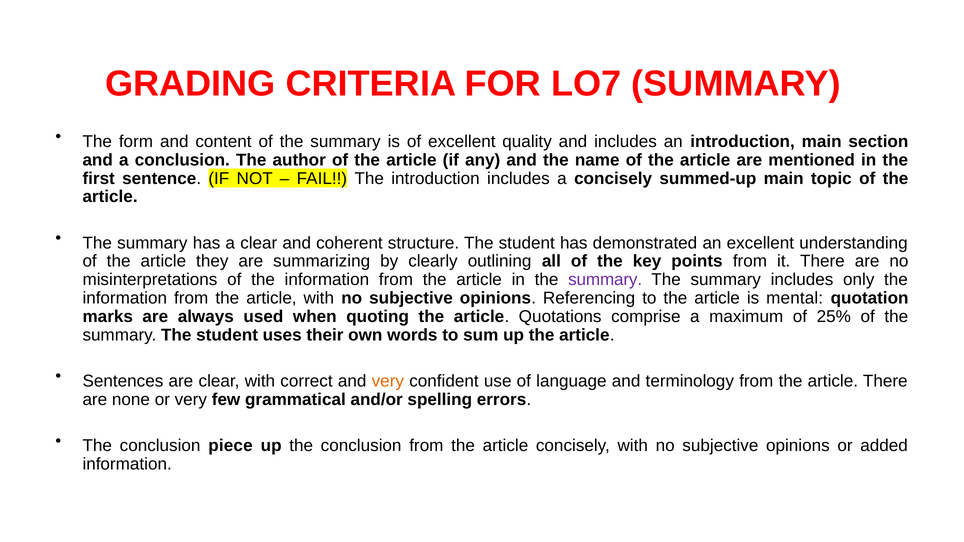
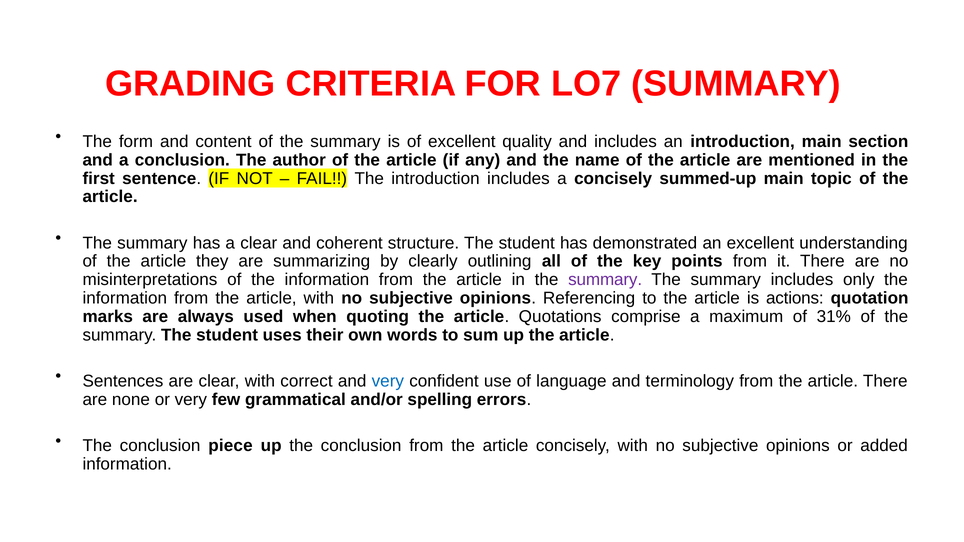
mental: mental -> actions (795, 298)
25%: 25% -> 31% (834, 317)
very colour: orange -> blue (388, 381)
